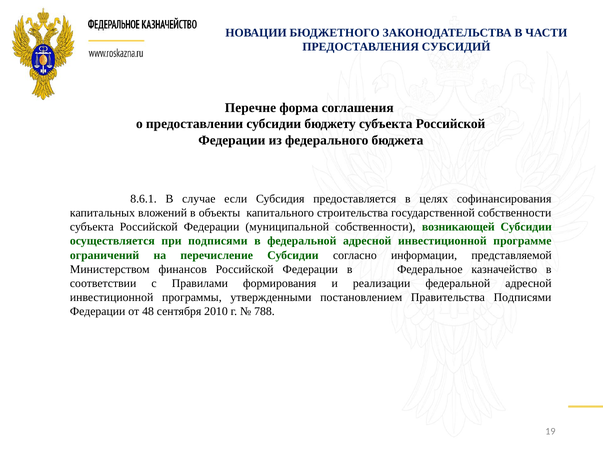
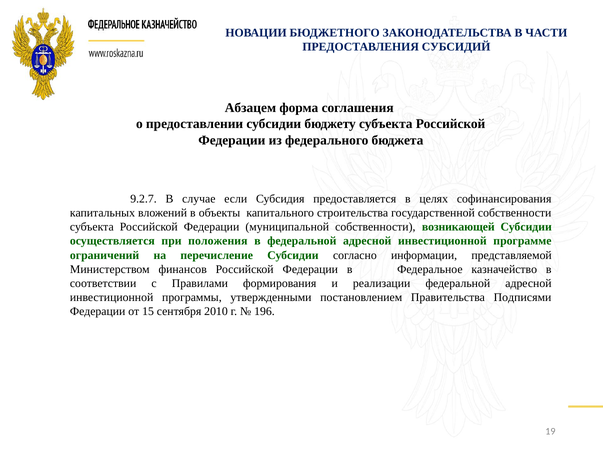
Перечне: Перечне -> Абзацем (250, 108)
8.6.1: 8.6.1 -> 9.2.7 (143, 199)
при подписями: подписями -> положения (218, 241)
48: 48 -> 15 (148, 312)
788: 788 -> 196 (264, 312)
